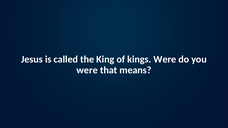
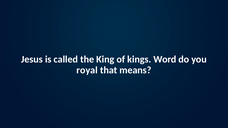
kings Were: Were -> Word (165, 59)
were: were -> royal (87, 70)
